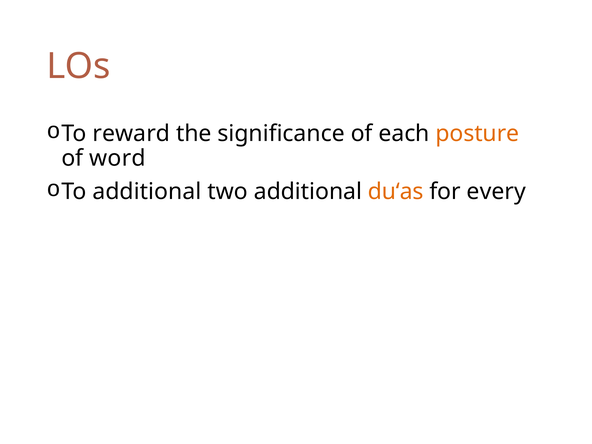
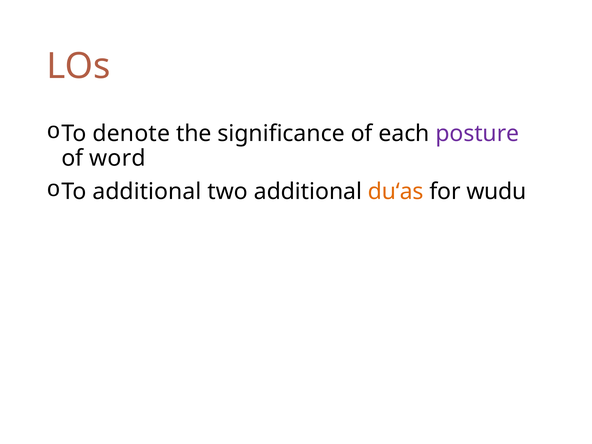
reward: reward -> denote (131, 133)
posture colour: orange -> purple (477, 133)
every: every -> wudu (496, 191)
